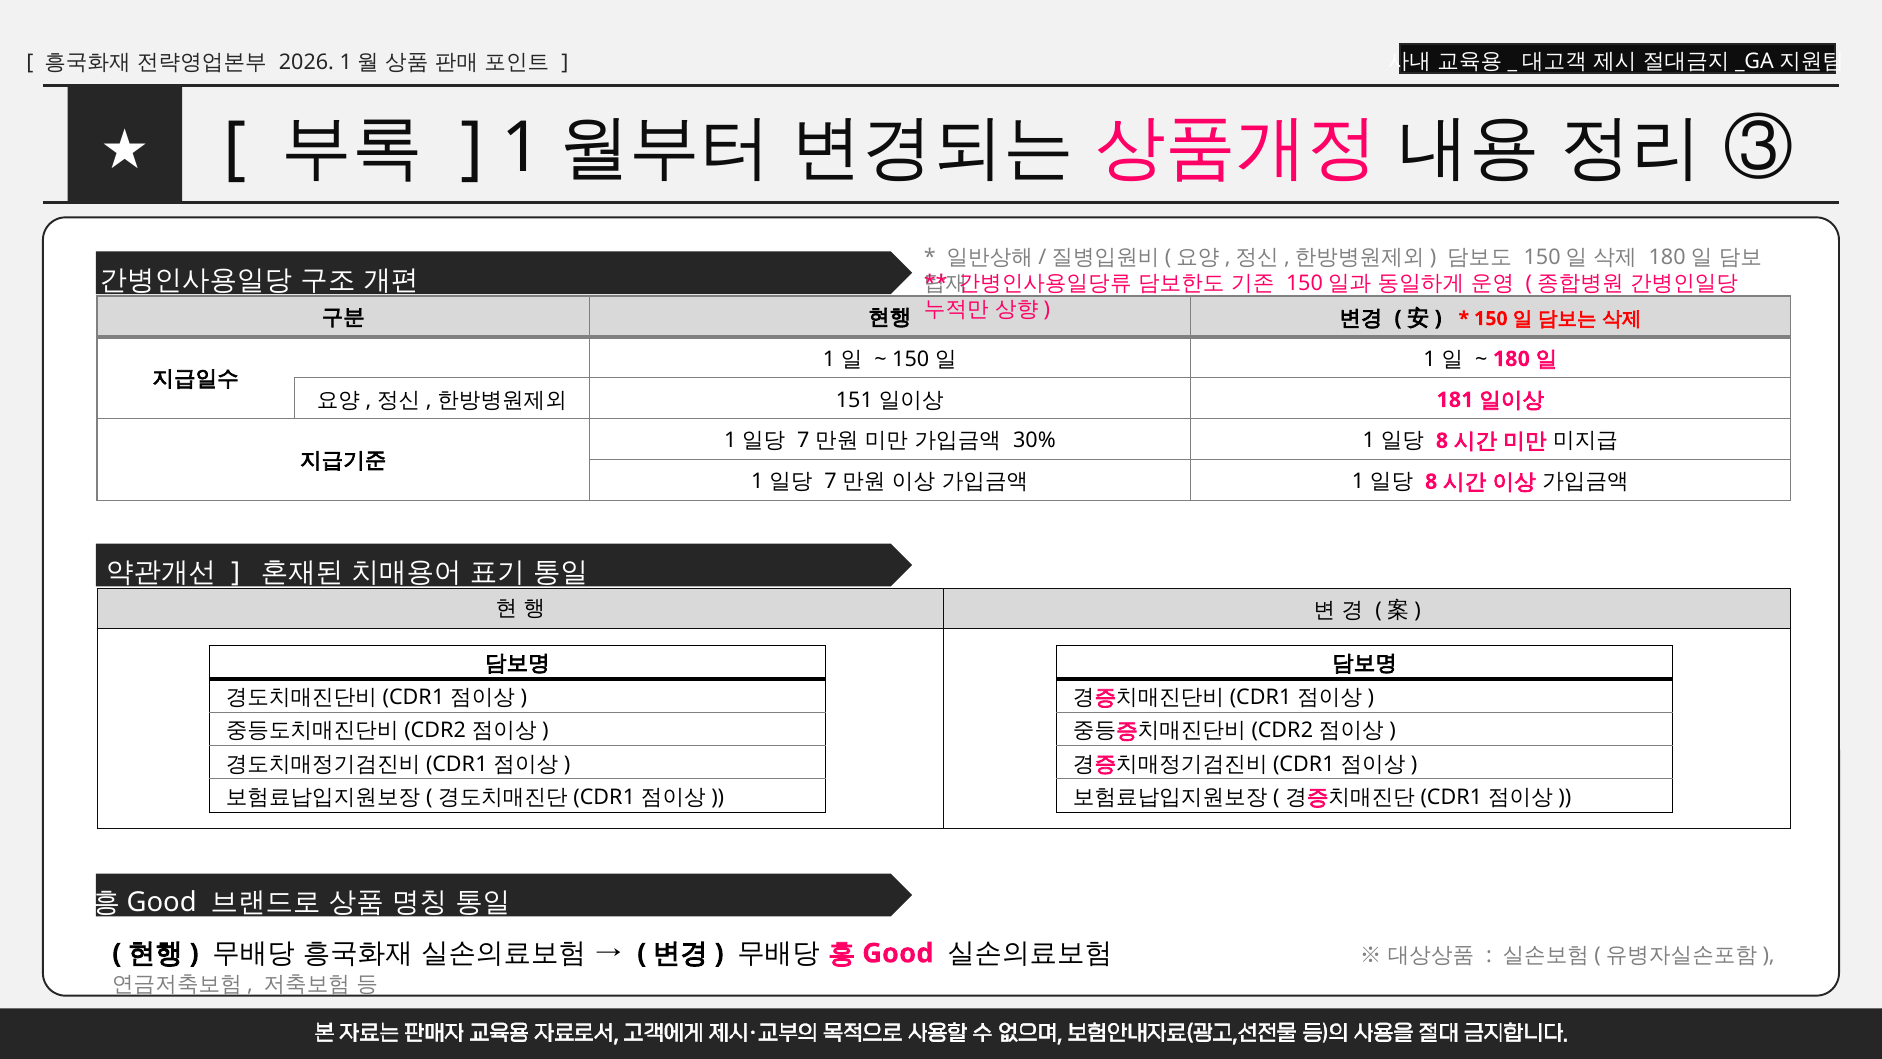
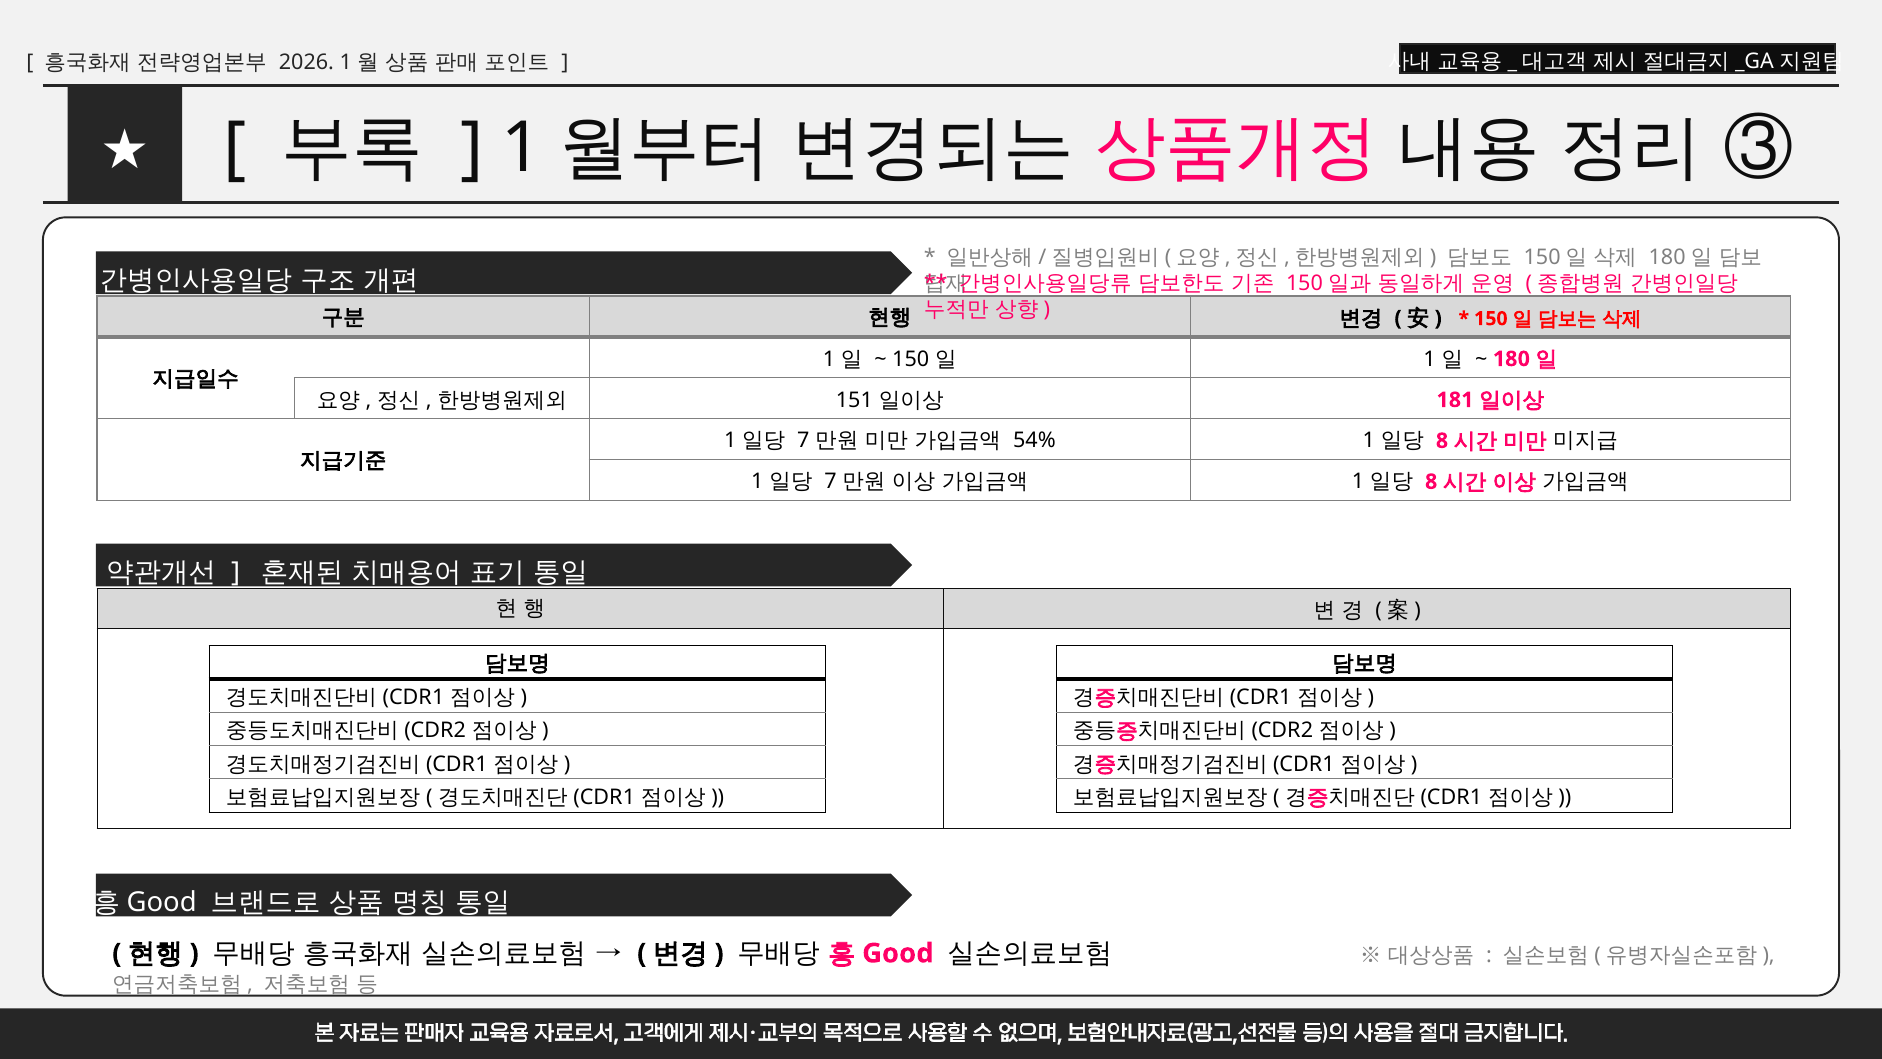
30%: 30% -> 54% (1034, 441)
